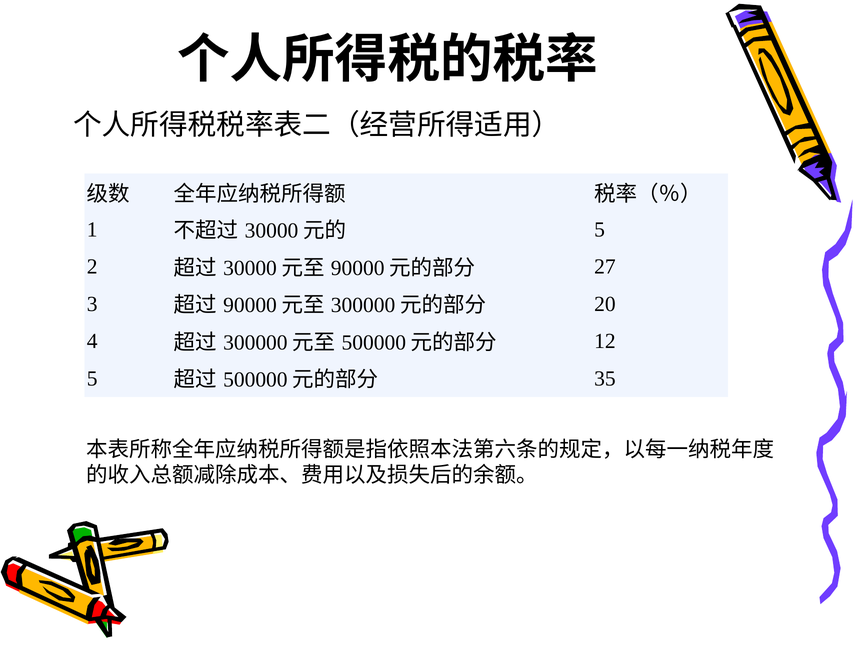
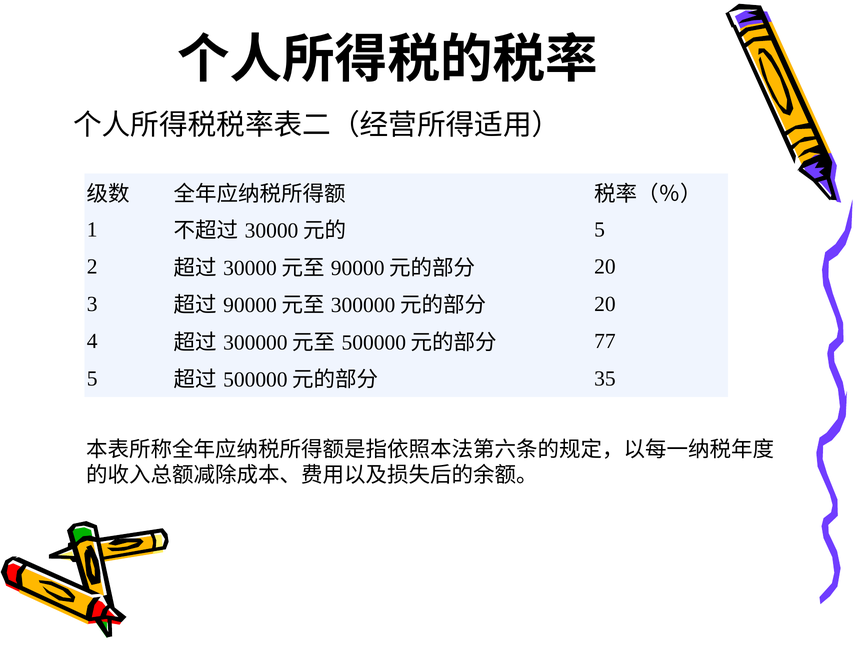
27: 27 -> 20 (605, 267)
12: 12 -> 77 (605, 341)
